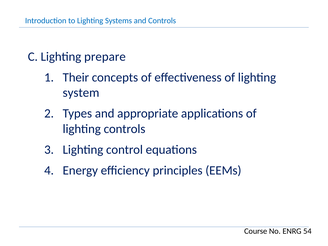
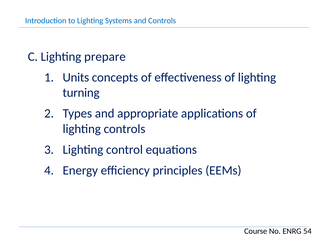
Their: Their -> Units (76, 77)
system: system -> turning (81, 93)
